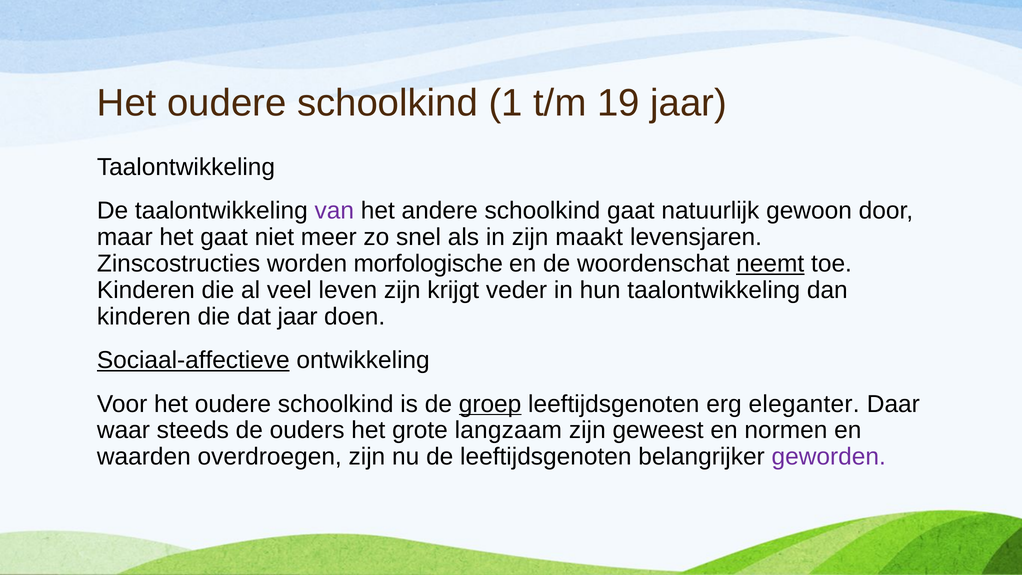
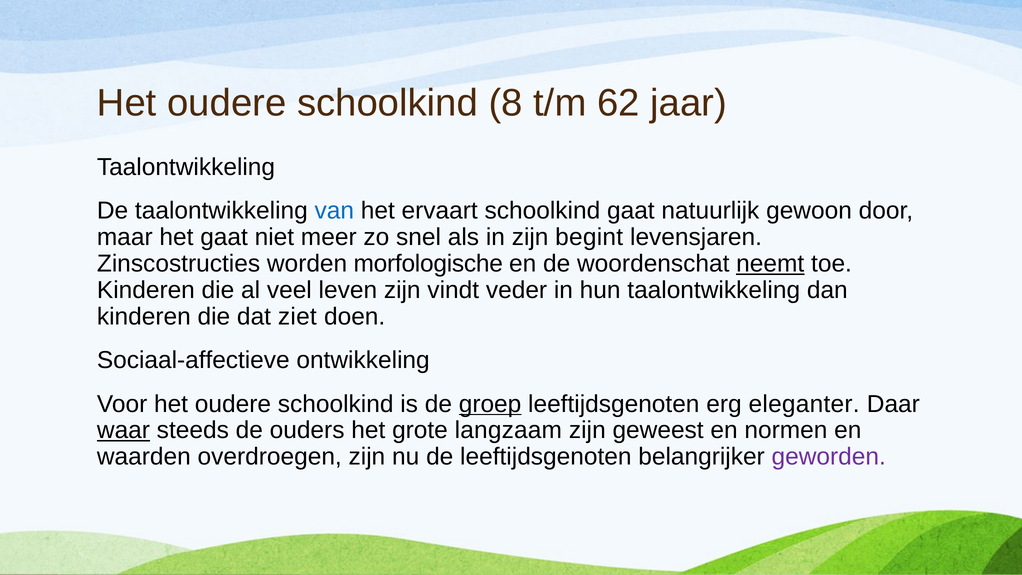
1: 1 -> 8 (506, 103)
19: 19 -> 62 (618, 103)
van colour: purple -> blue (334, 211)
andere: andere -> ervaart (440, 211)
maakt: maakt -> begint (589, 237)
krijgt: krijgt -> vindt (453, 290)
dat jaar: jaar -> ziet (297, 317)
Sociaal-affectieve underline: present -> none (193, 360)
waar underline: none -> present (123, 430)
